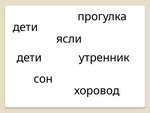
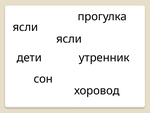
дети: дети -> ясли (25, 27)
